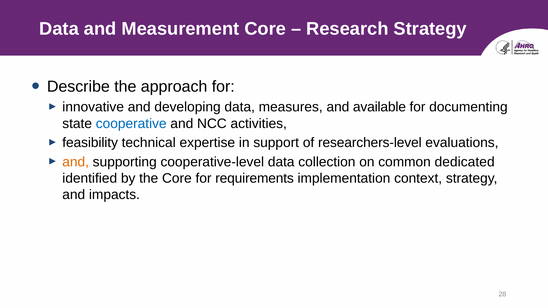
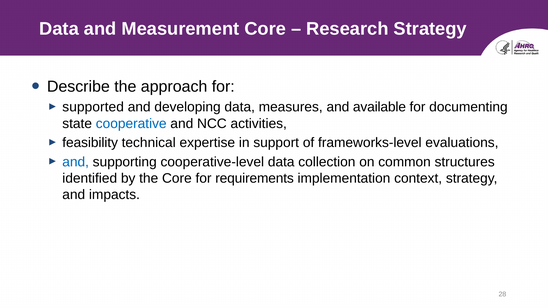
innovative: innovative -> supported (93, 107)
researchers-level: researchers-level -> frameworks-level (370, 143)
and colour: orange -> blue (76, 162)
dedicated: dedicated -> structures (465, 162)
